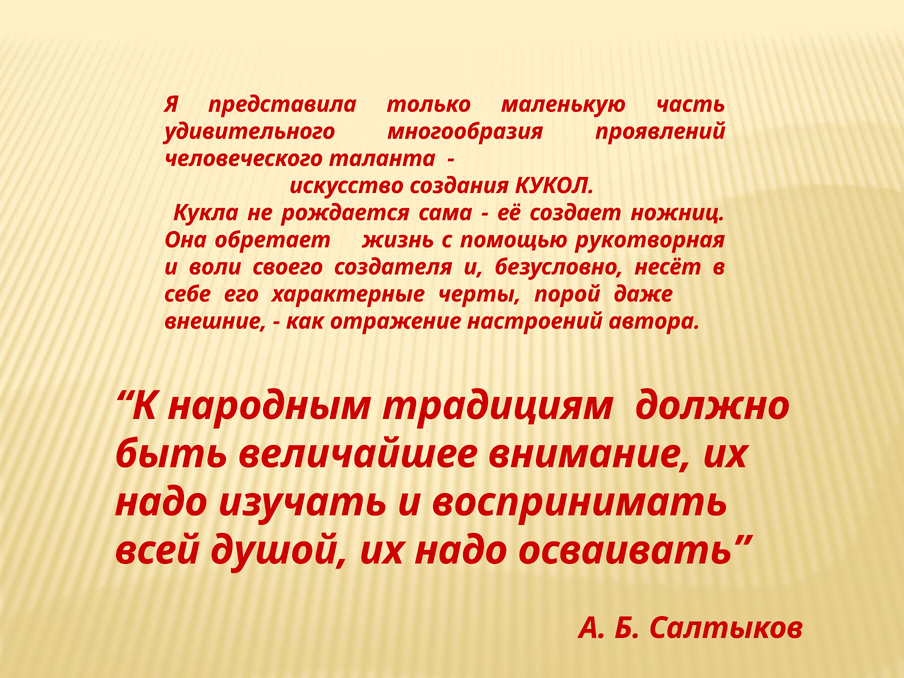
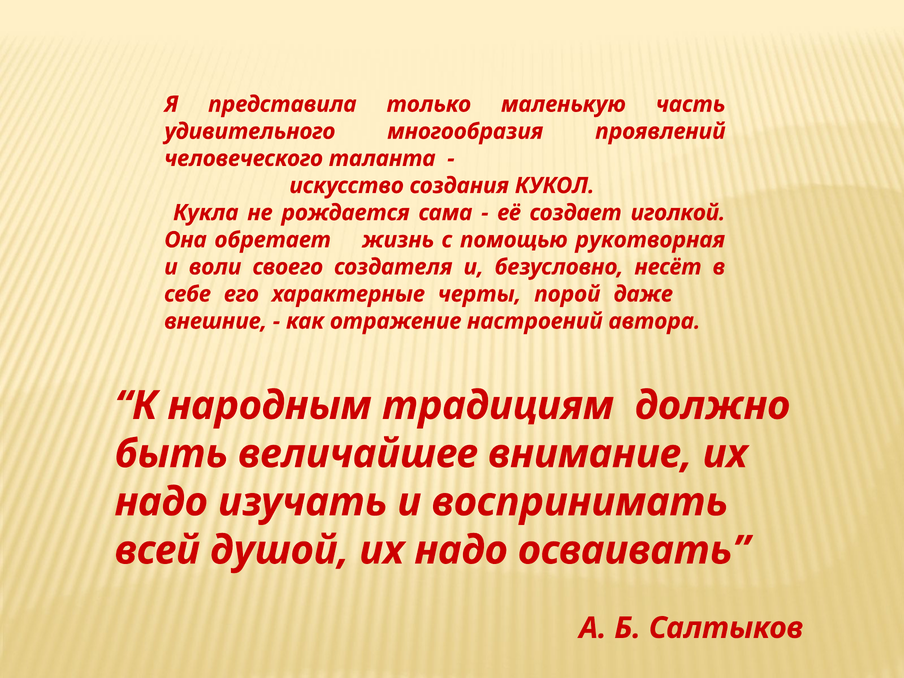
ножниц: ножниц -> иголкой (678, 213)
